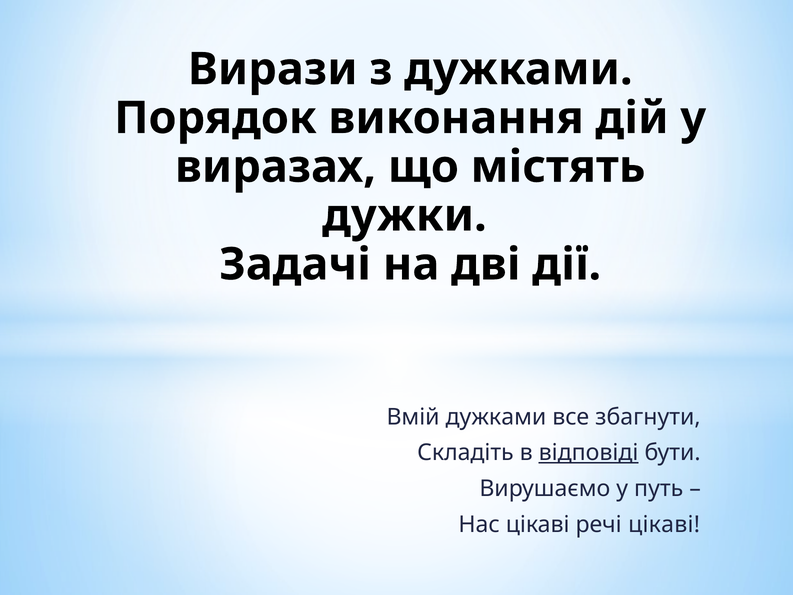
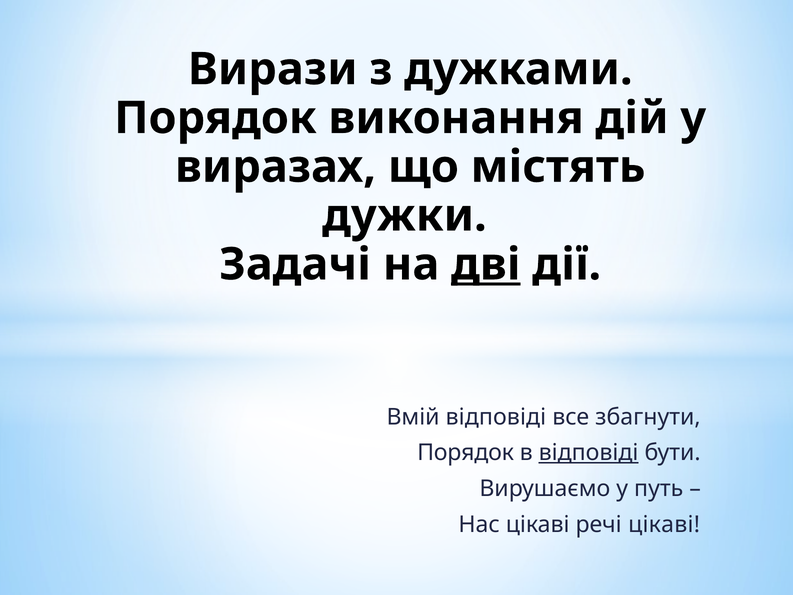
дві underline: none -> present (486, 264)
Вмій дужками: дужками -> відповіді (496, 417)
Складіть: Складіть -> Порядок (466, 453)
